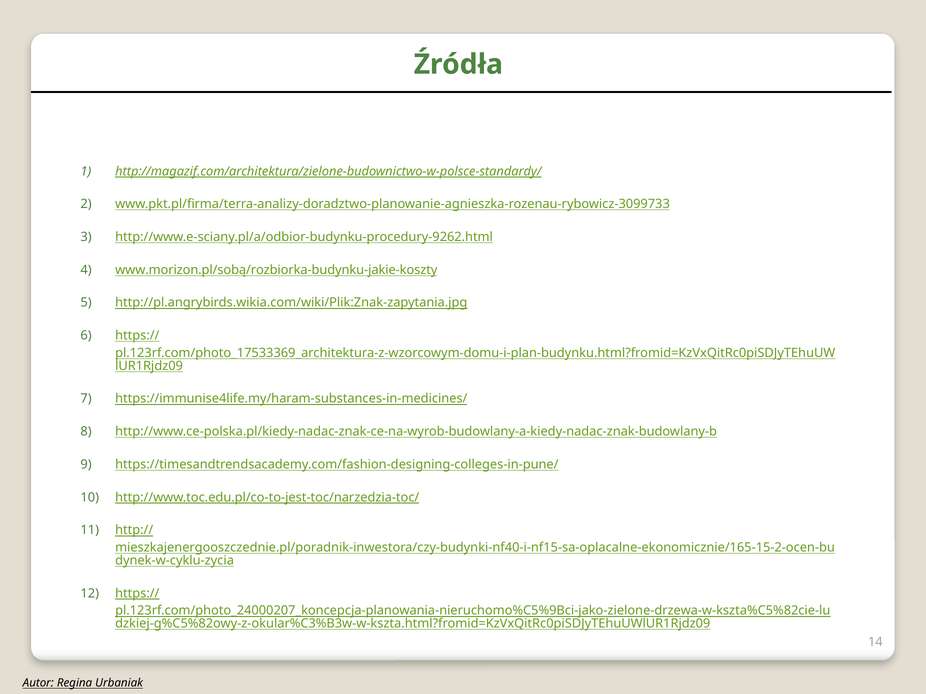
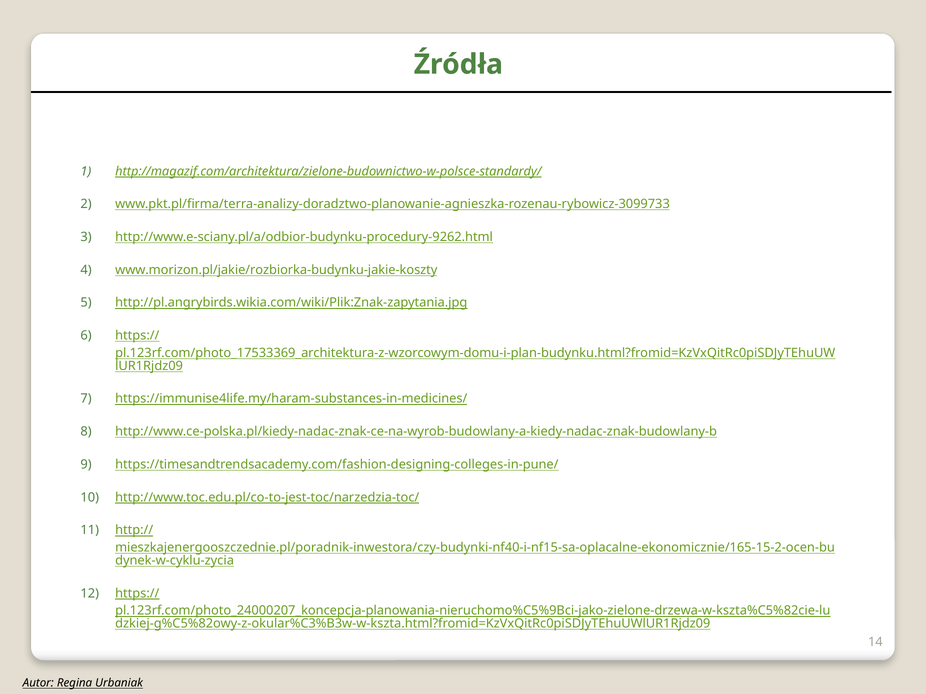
www.morizon.pl/sobą/rozbiorka-budynku-jakie-koszty: www.morizon.pl/sobą/rozbiorka-budynku-jakie-koszty -> www.morizon.pl/jakie/rozbiorka-budynku-jakie-koszty (276, 270)
